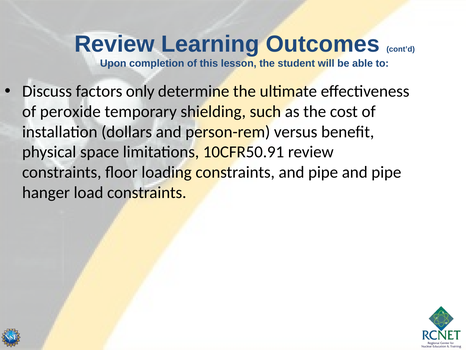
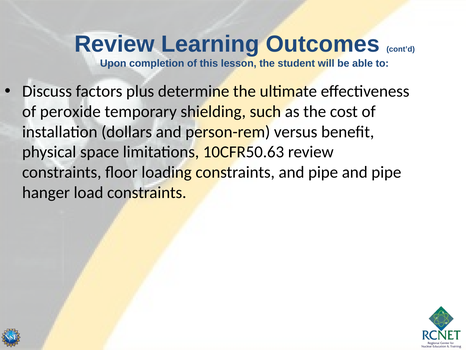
only: only -> plus (140, 91)
10CFR50.91: 10CFR50.91 -> 10CFR50.63 (244, 152)
